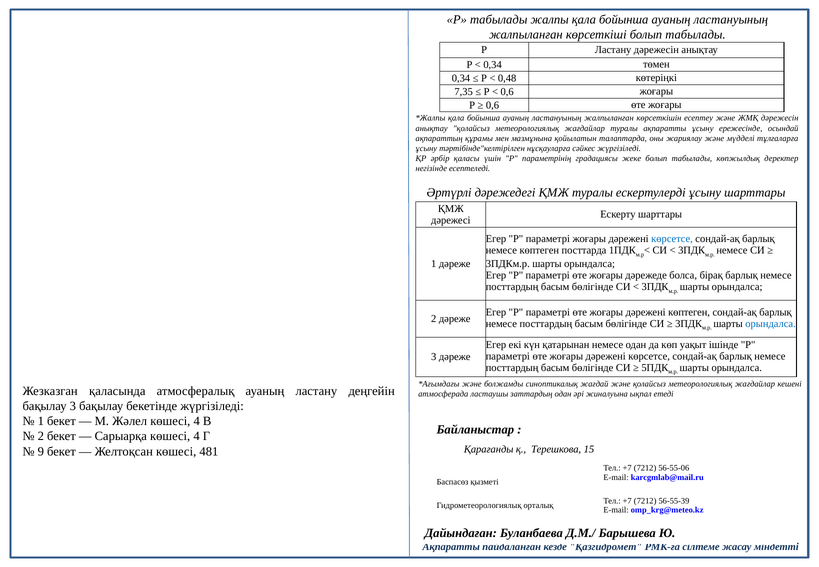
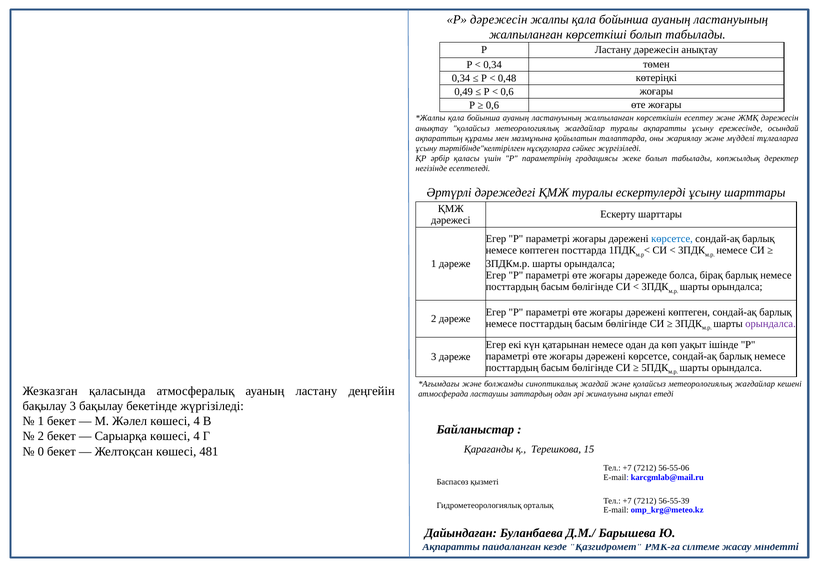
Р табылады: табылады -> дәрежесін (499, 19)
7,35: 7,35 -> 0,49 (464, 92)
орындалса colour: blue -> purple (771, 324)
9: 9 -> 0 (41, 451)
